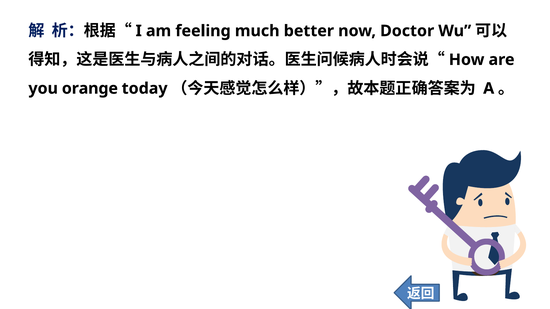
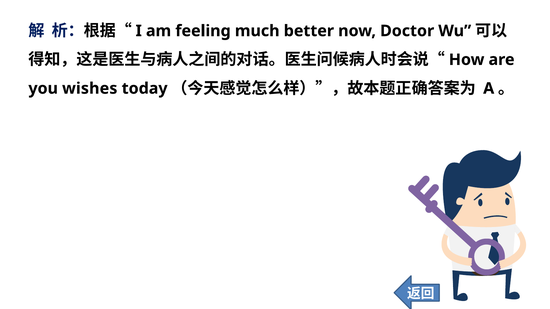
orange: orange -> wishes (90, 89)
